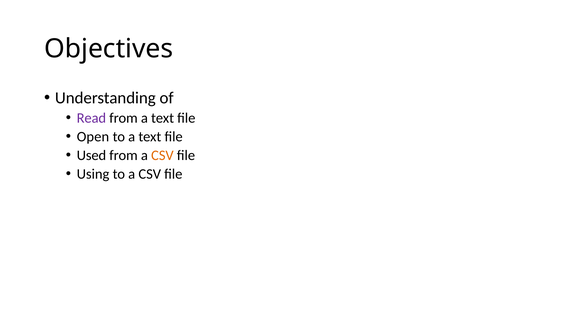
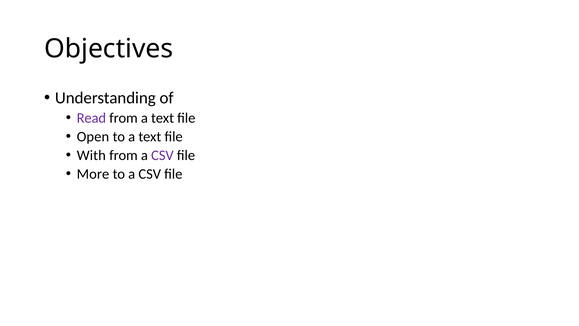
Used: Used -> With (91, 155)
CSV colour: orange -> purple (162, 155)
Using: Using -> More (93, 174)
